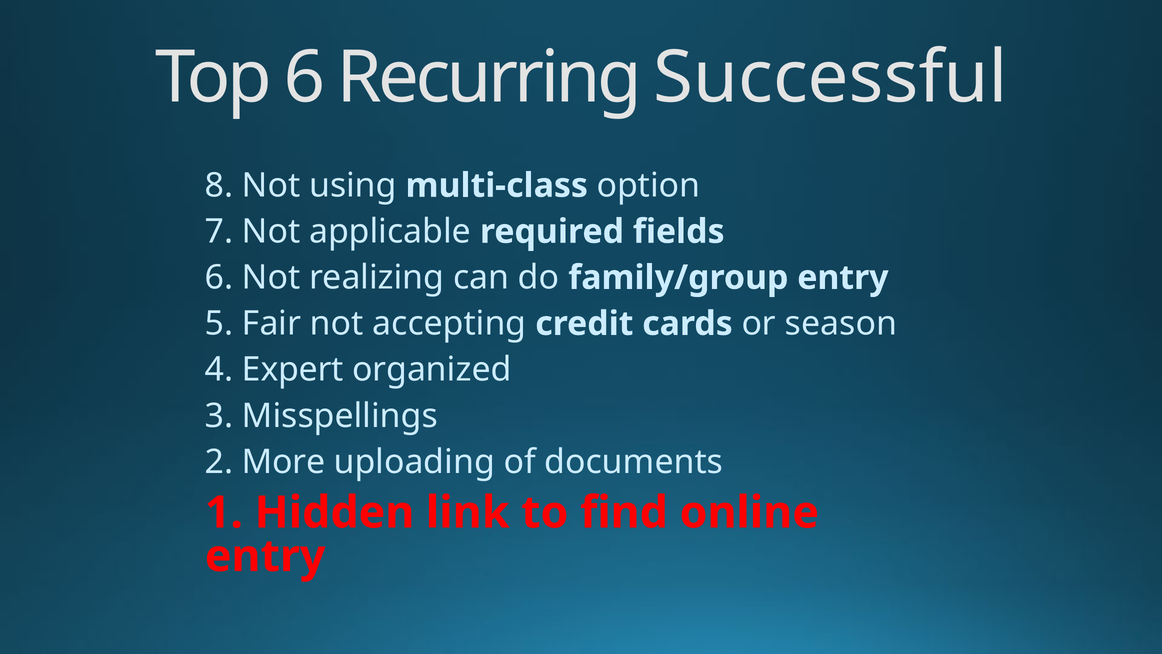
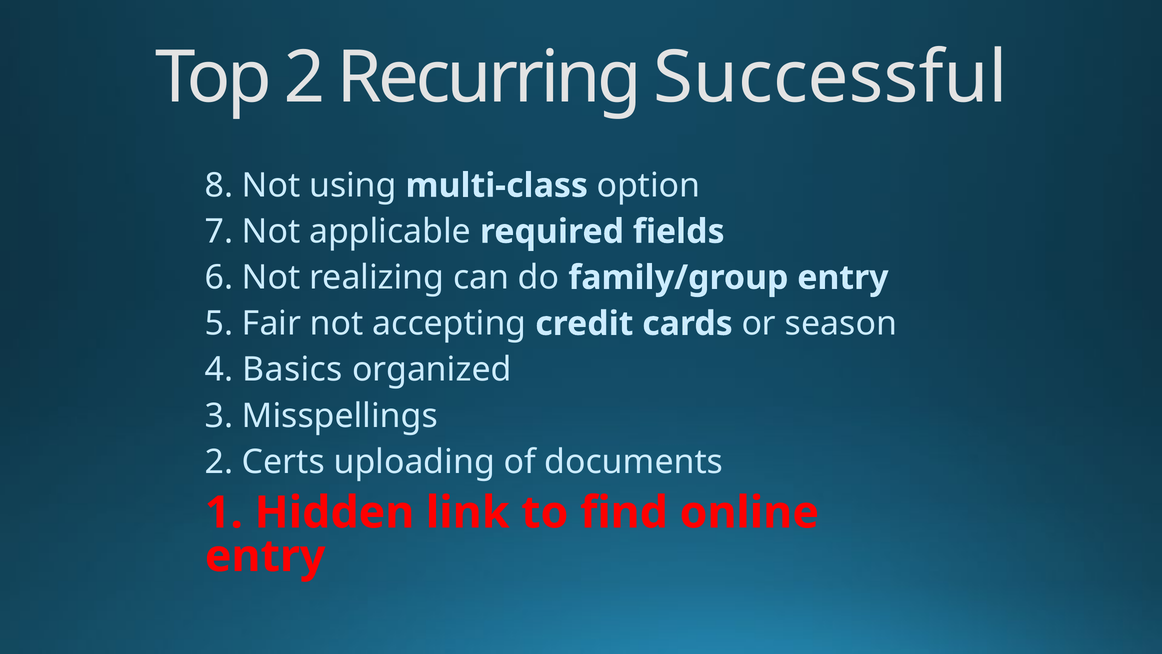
Top 6: 6 -> 2 (304, 78)
Expert: Expert -> Basics (292, 370)
More: More -> Certs (283, 462)
